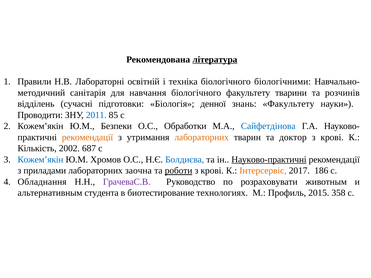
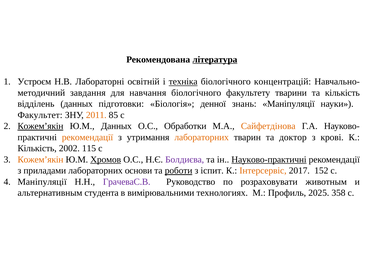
Правили: Правили -> Устроєм (34, 82)
техніка underline: none -> present (183, 82)
біологічними: біологічними -> концентрацій (283, 82)
санітарія: санітарія -> завдання (88, 93)
та розчинів: розчинів -> кількість (342, 93)
відділень сучасні: сучасні -> данных (77, 104)
знань Факультету: Факультету -> Маніпуляції (289, 104)
Проводити: Проводити -> Факультет (40, 115)
2011 colour: blue -> orange (96, 115)
Кожем’якін underline: none -> present (40, 126)
Ю.М Безпеки: Безпеки -> Данных (116, 126)
Сайфетдінова colour: blue -> orange (268, 126)
687: 687 -> 115 (89, 149)
Кожем’якін colour: blue -> orange (40, 160)
Хромов underline: none -> present (106, 160)
Болдиєва colour: blue -> purple (185, 160)
заочна: заочна -> основи (139, 171)
крові: крові -> іспит (212, 171)
186: 186 -> 152 (321, 171)
Обладнання: Обладнання -> Маніпуляції (42, 182)
биотестирование: биотестирование -> вимірювальними (161, 193)
2015: 2015 -> 2025 (319, 193)
